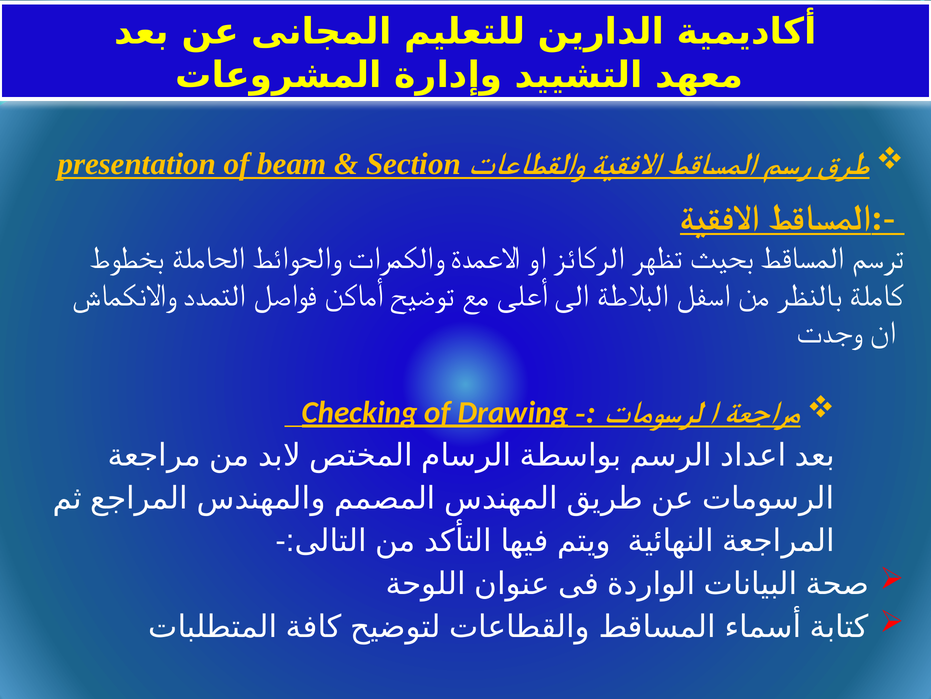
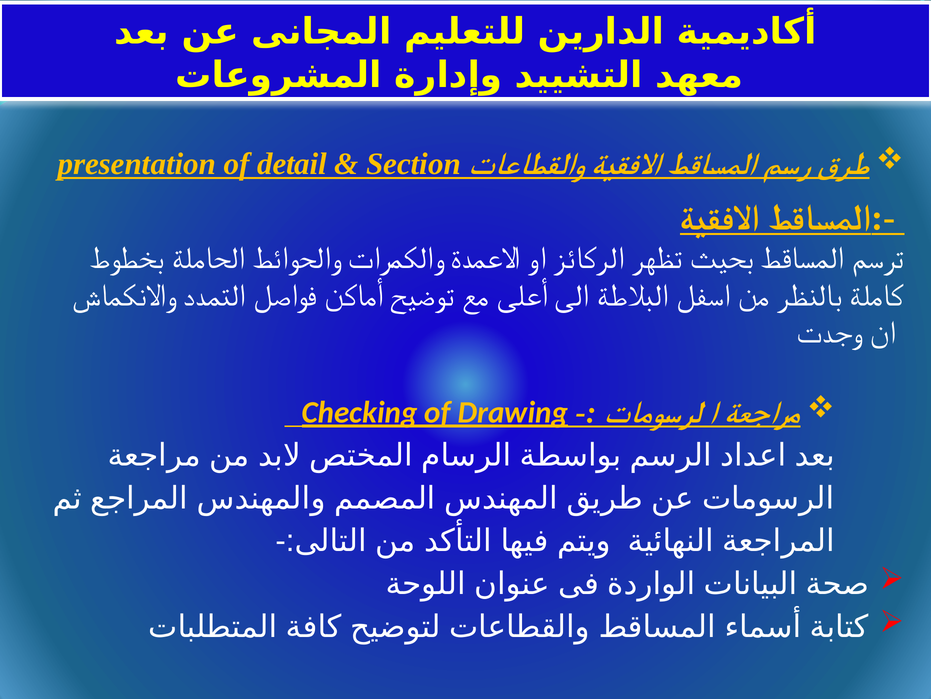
beam: beam -> detail (292, 164)
